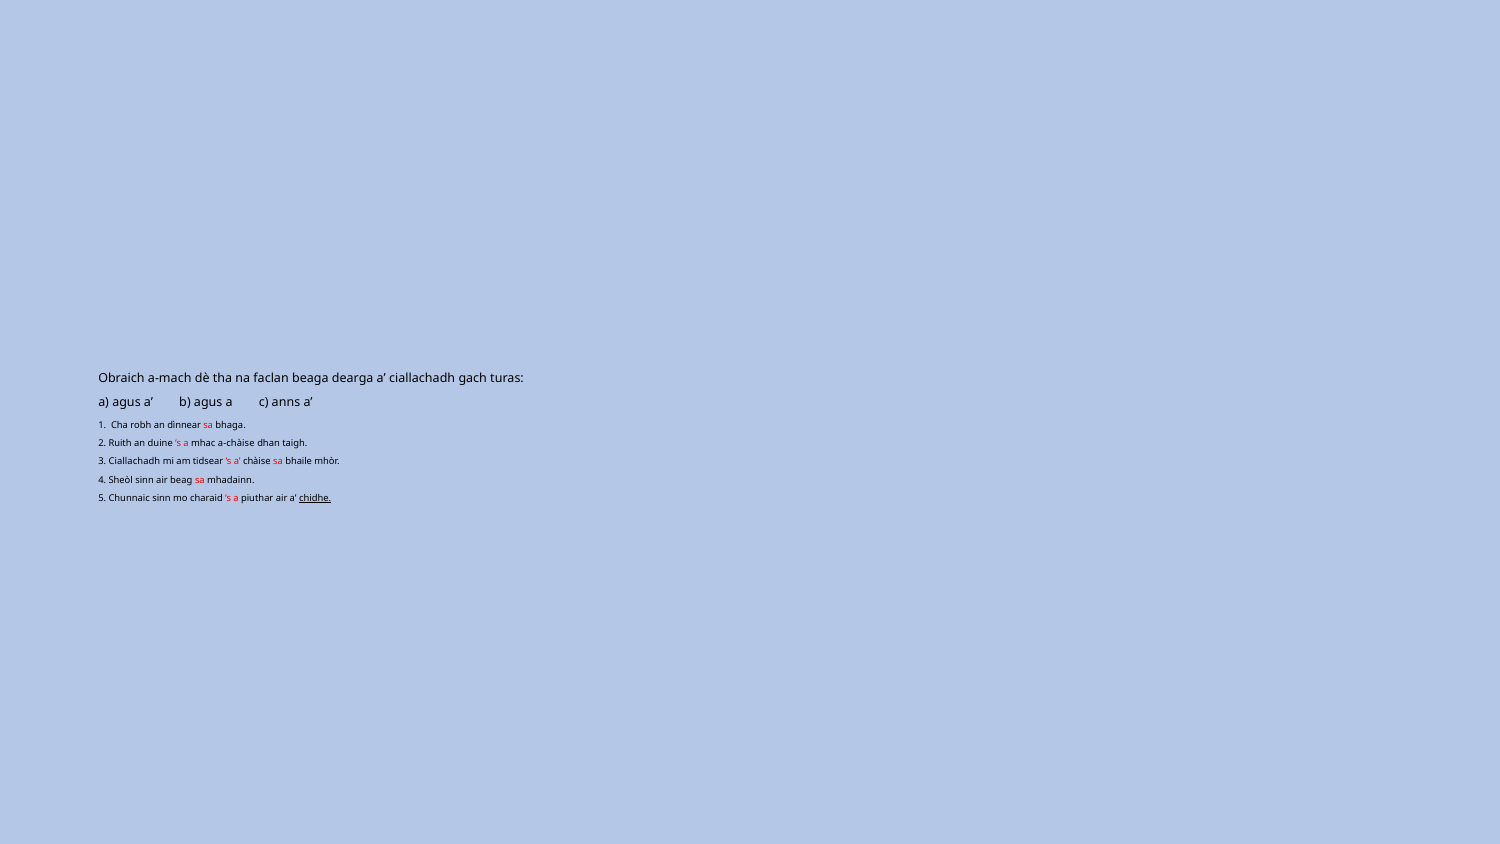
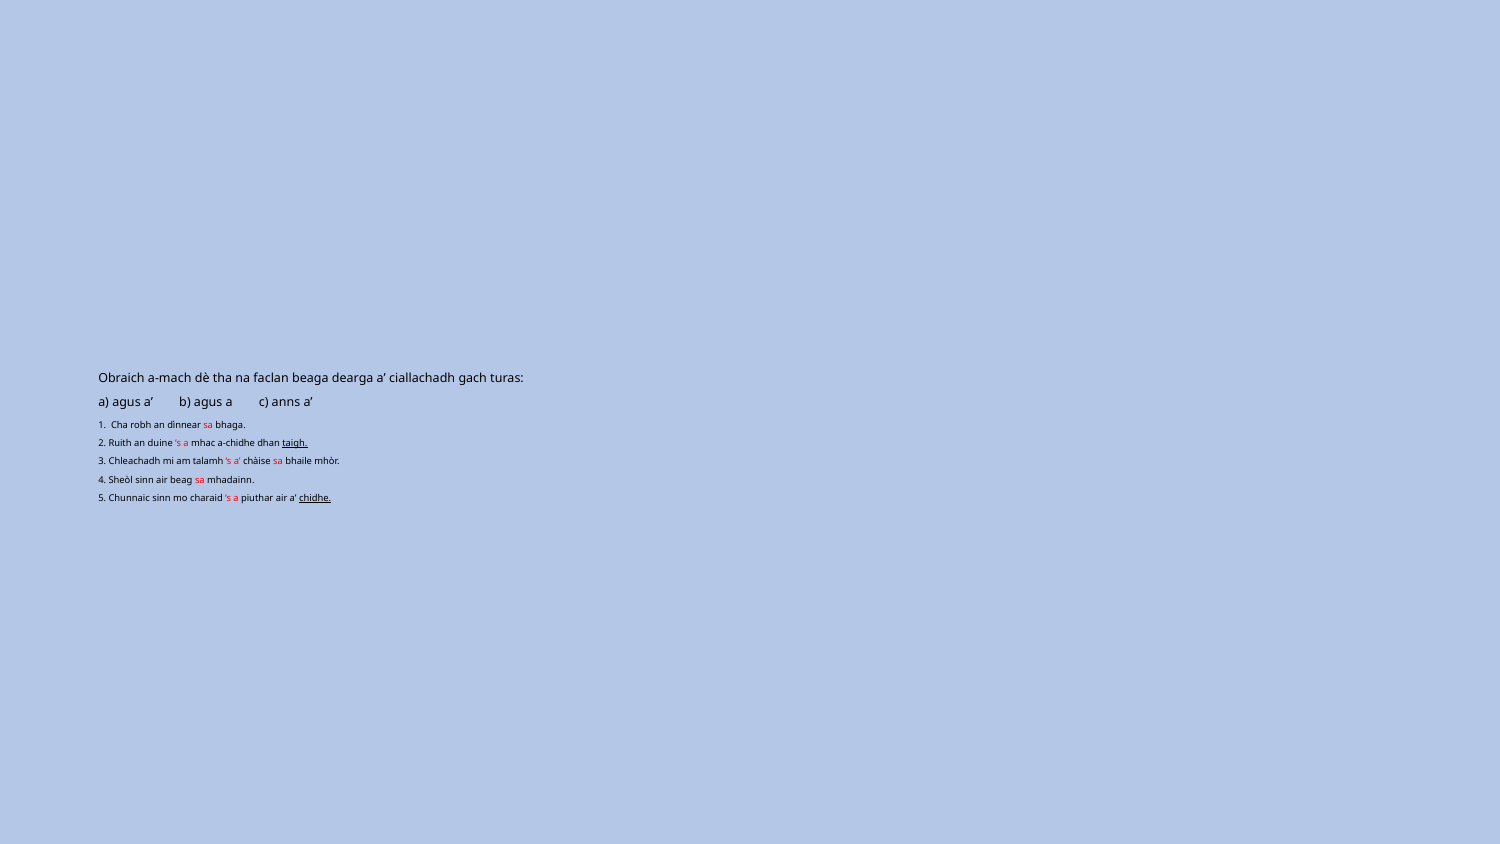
a-chàise: a-chàise -> a-chidhe (236, 443)
taigh underline: none -> present (295, 443)
3 Ciallachadh: Ciallachadh -> Chleachadh (134, 462)
tidsear: tidsear -> talamh (208, 462)
